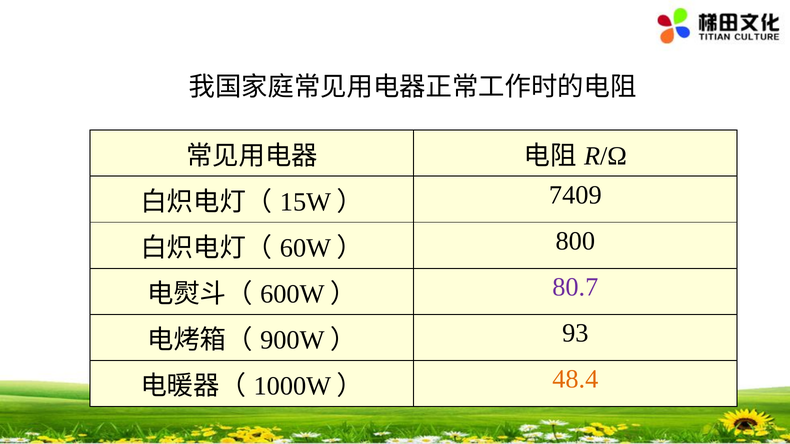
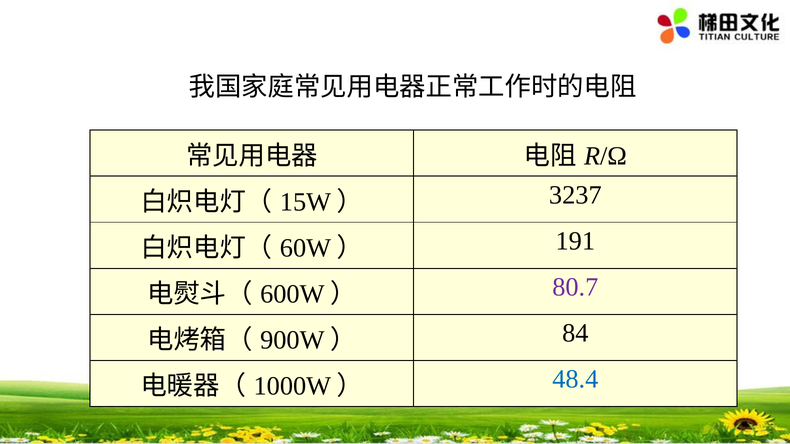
7409: 7409 -> 3237 (575, 195)
800: 800 -> 191 (575, 241)
93: 93 -> 84 (575, 333)
48.4 colour: orange -> blue (575, 379)
